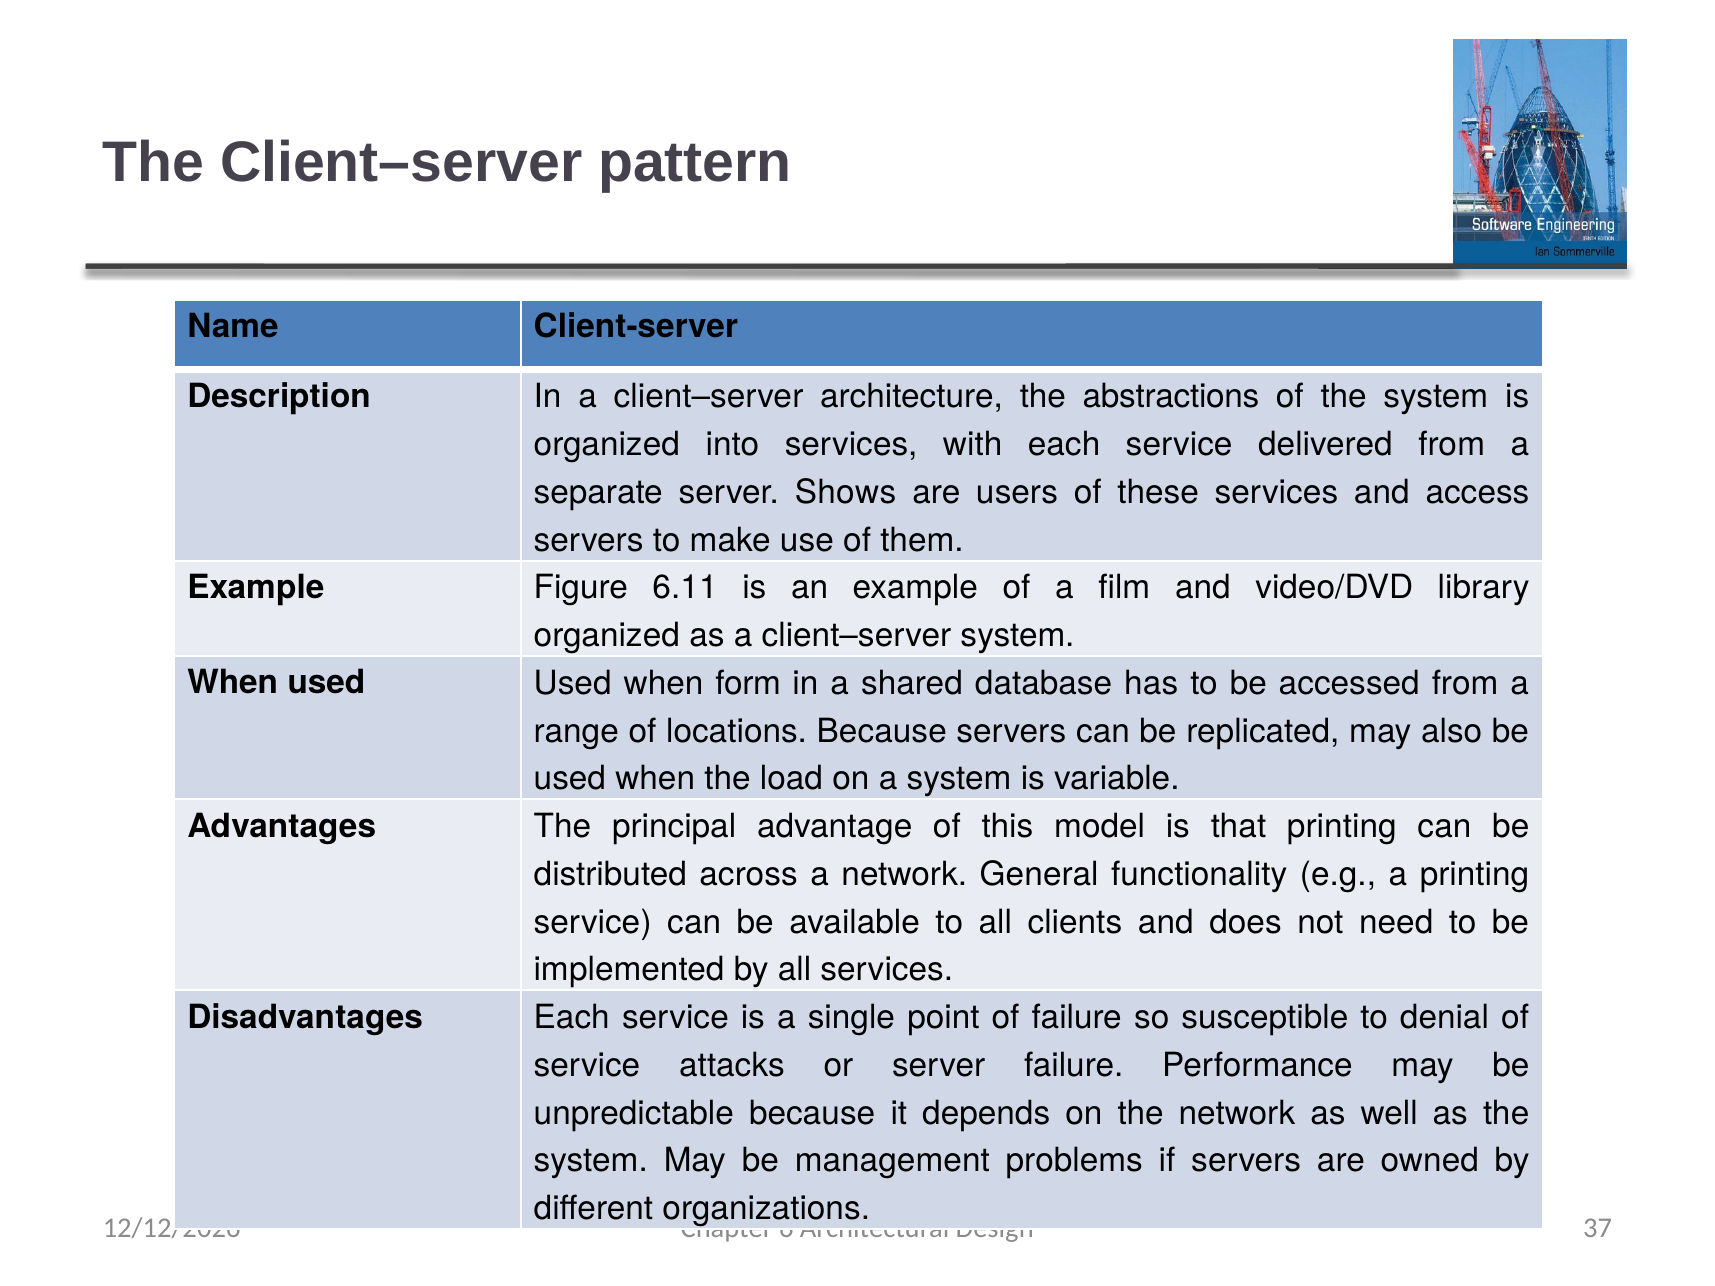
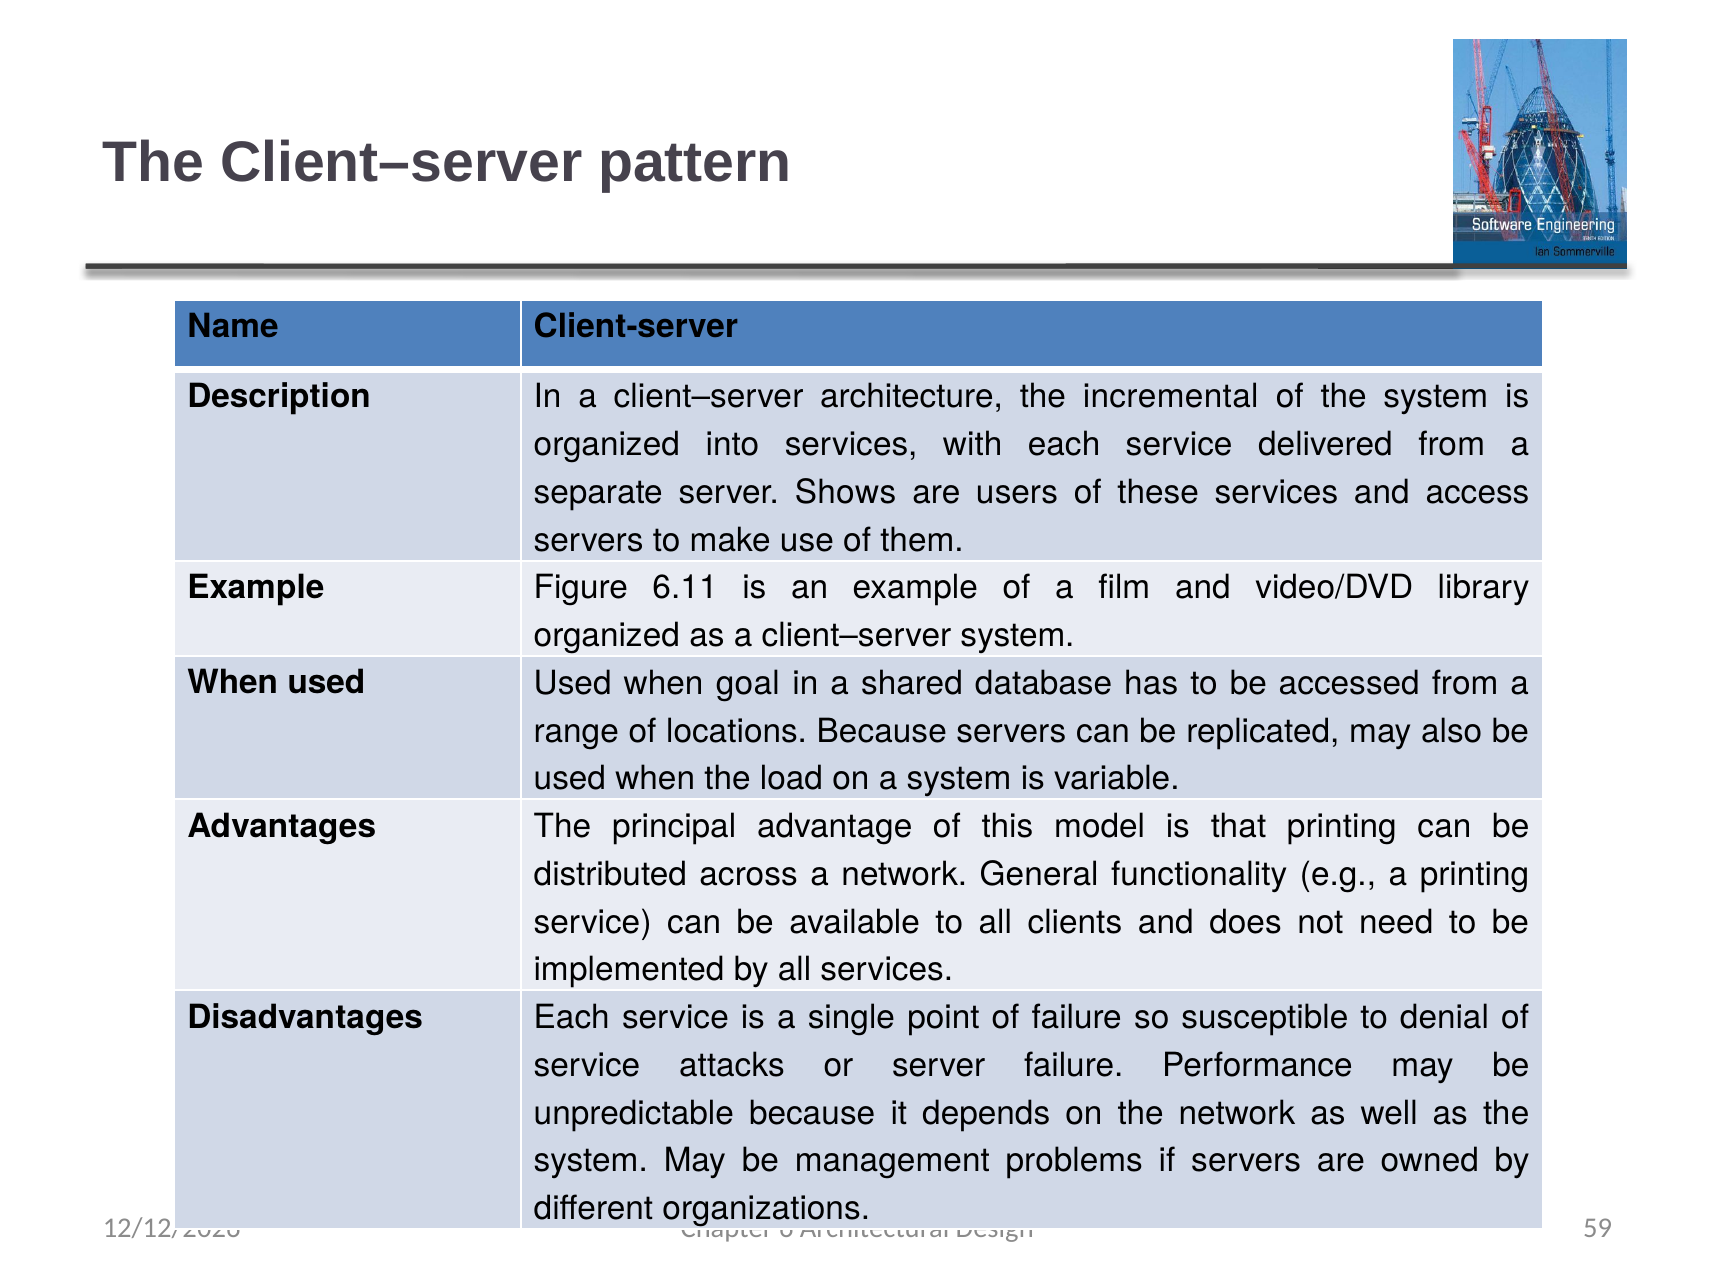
abstractions: abstractions -> incremental (1171, 397)
form: form -> goal (748, 684)
37: 37 -> 59 (1598, 1228)
